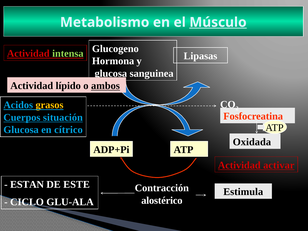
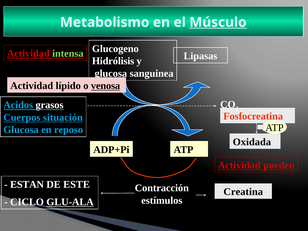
Hormona: Hormona -> Hidrólisis (113, 61)
ambos: ambos -> venosa (106, 86)
grasos colour: yellow -> white (50, 105)
cítrico: cítrico -> reposo (69, 130)
activar: activar -> pueden (279, 165)
Estimula: Estimula -> Creatina (243, 192)
alostérico: alostérico -> estímulos (162, 200)
GLU-ALA underline: none -> present (70, 202)
